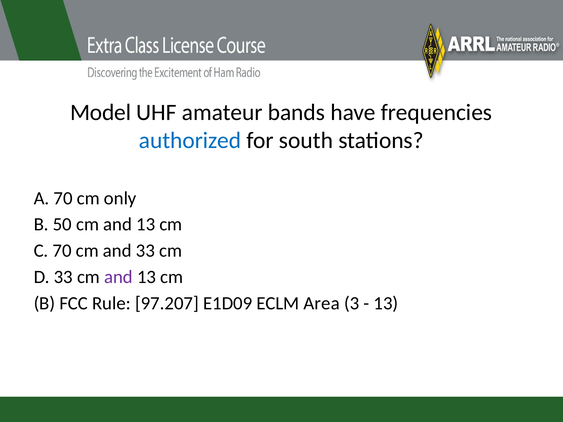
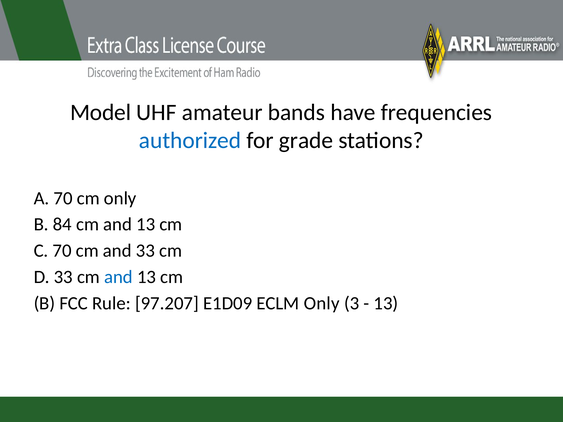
south: south -> grade (306, 141)
50: 50 -> 84 (62, 225)
and colour: purple -> blue (118, 277)
ECLM Area: Area -> Only (322, 303)
